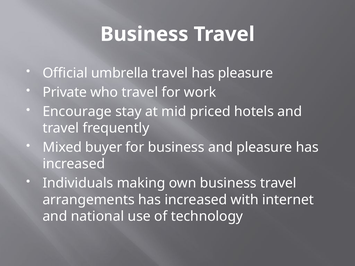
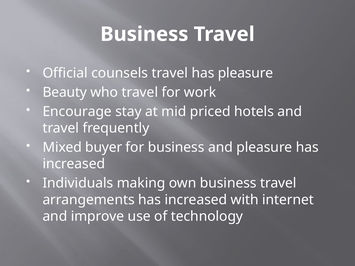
umbrella: umbrella -> counsels (120, 73)
Private: Private -> Beauty (65, 92)
national: national -> improve (98, 216)
